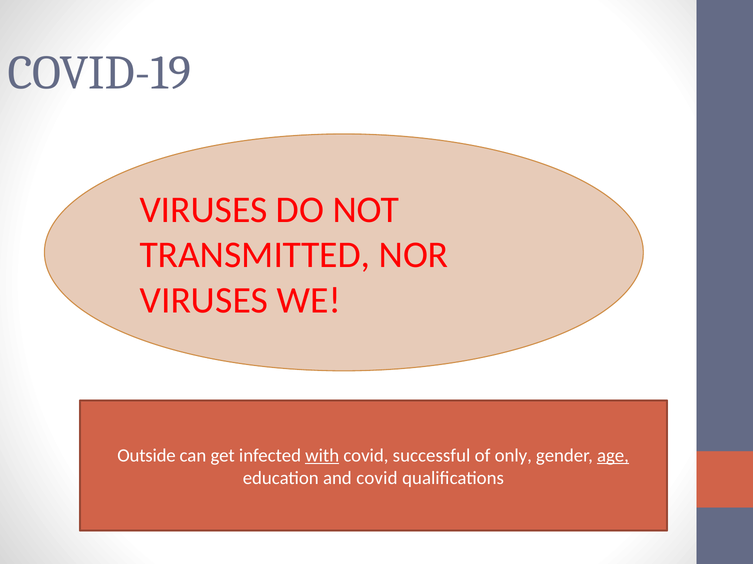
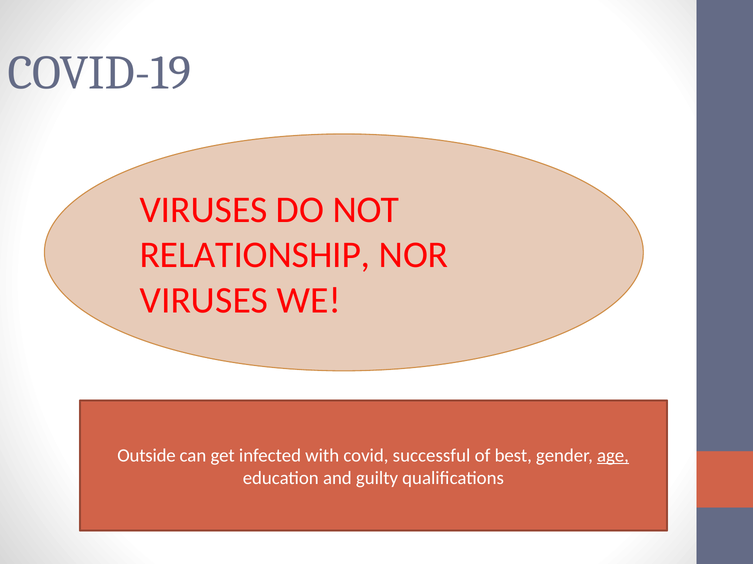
TRANSMITTED: TRANSMITTED -> RELATIONSHIP (255, 255)
with underline: present -> none (322, 456)
only: only -> best (513, 456)
and covid: covid -> guilty (377, 479)
